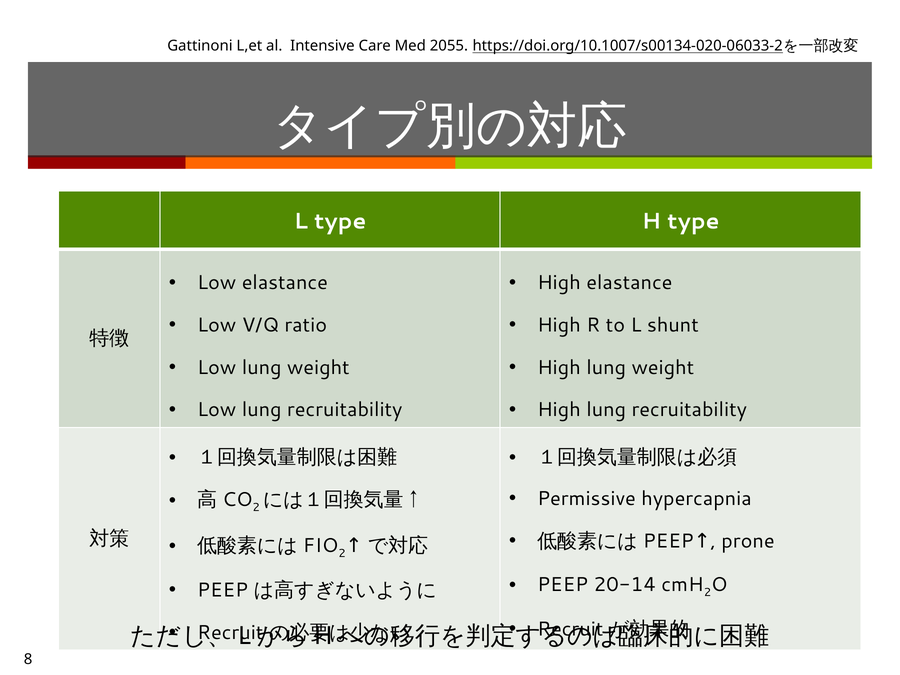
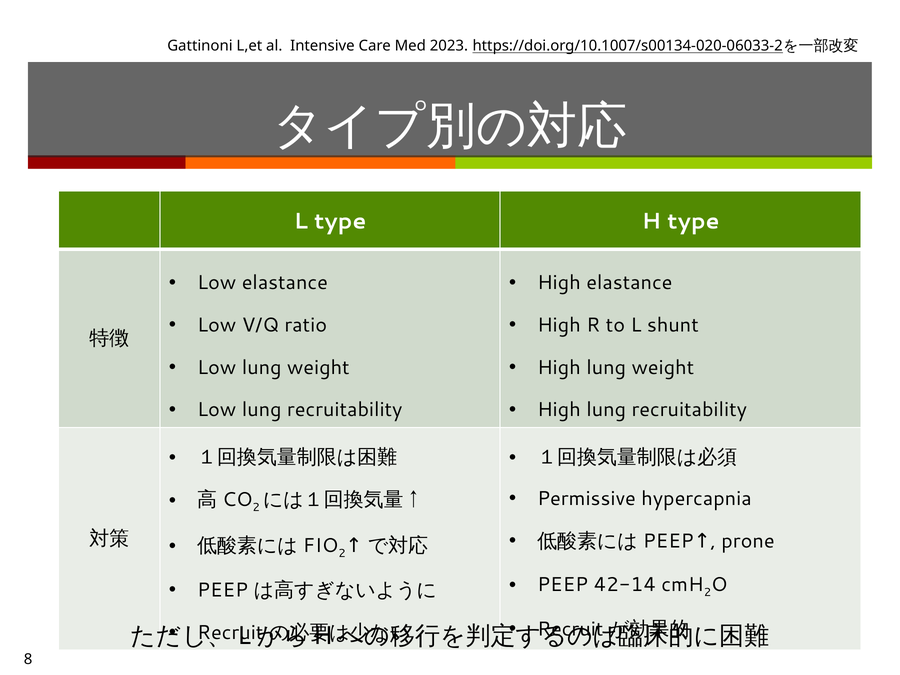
2055: 2055 -> 2023 (449, 46)
20-14: 20-14 -> 42-14 (625, 584)
